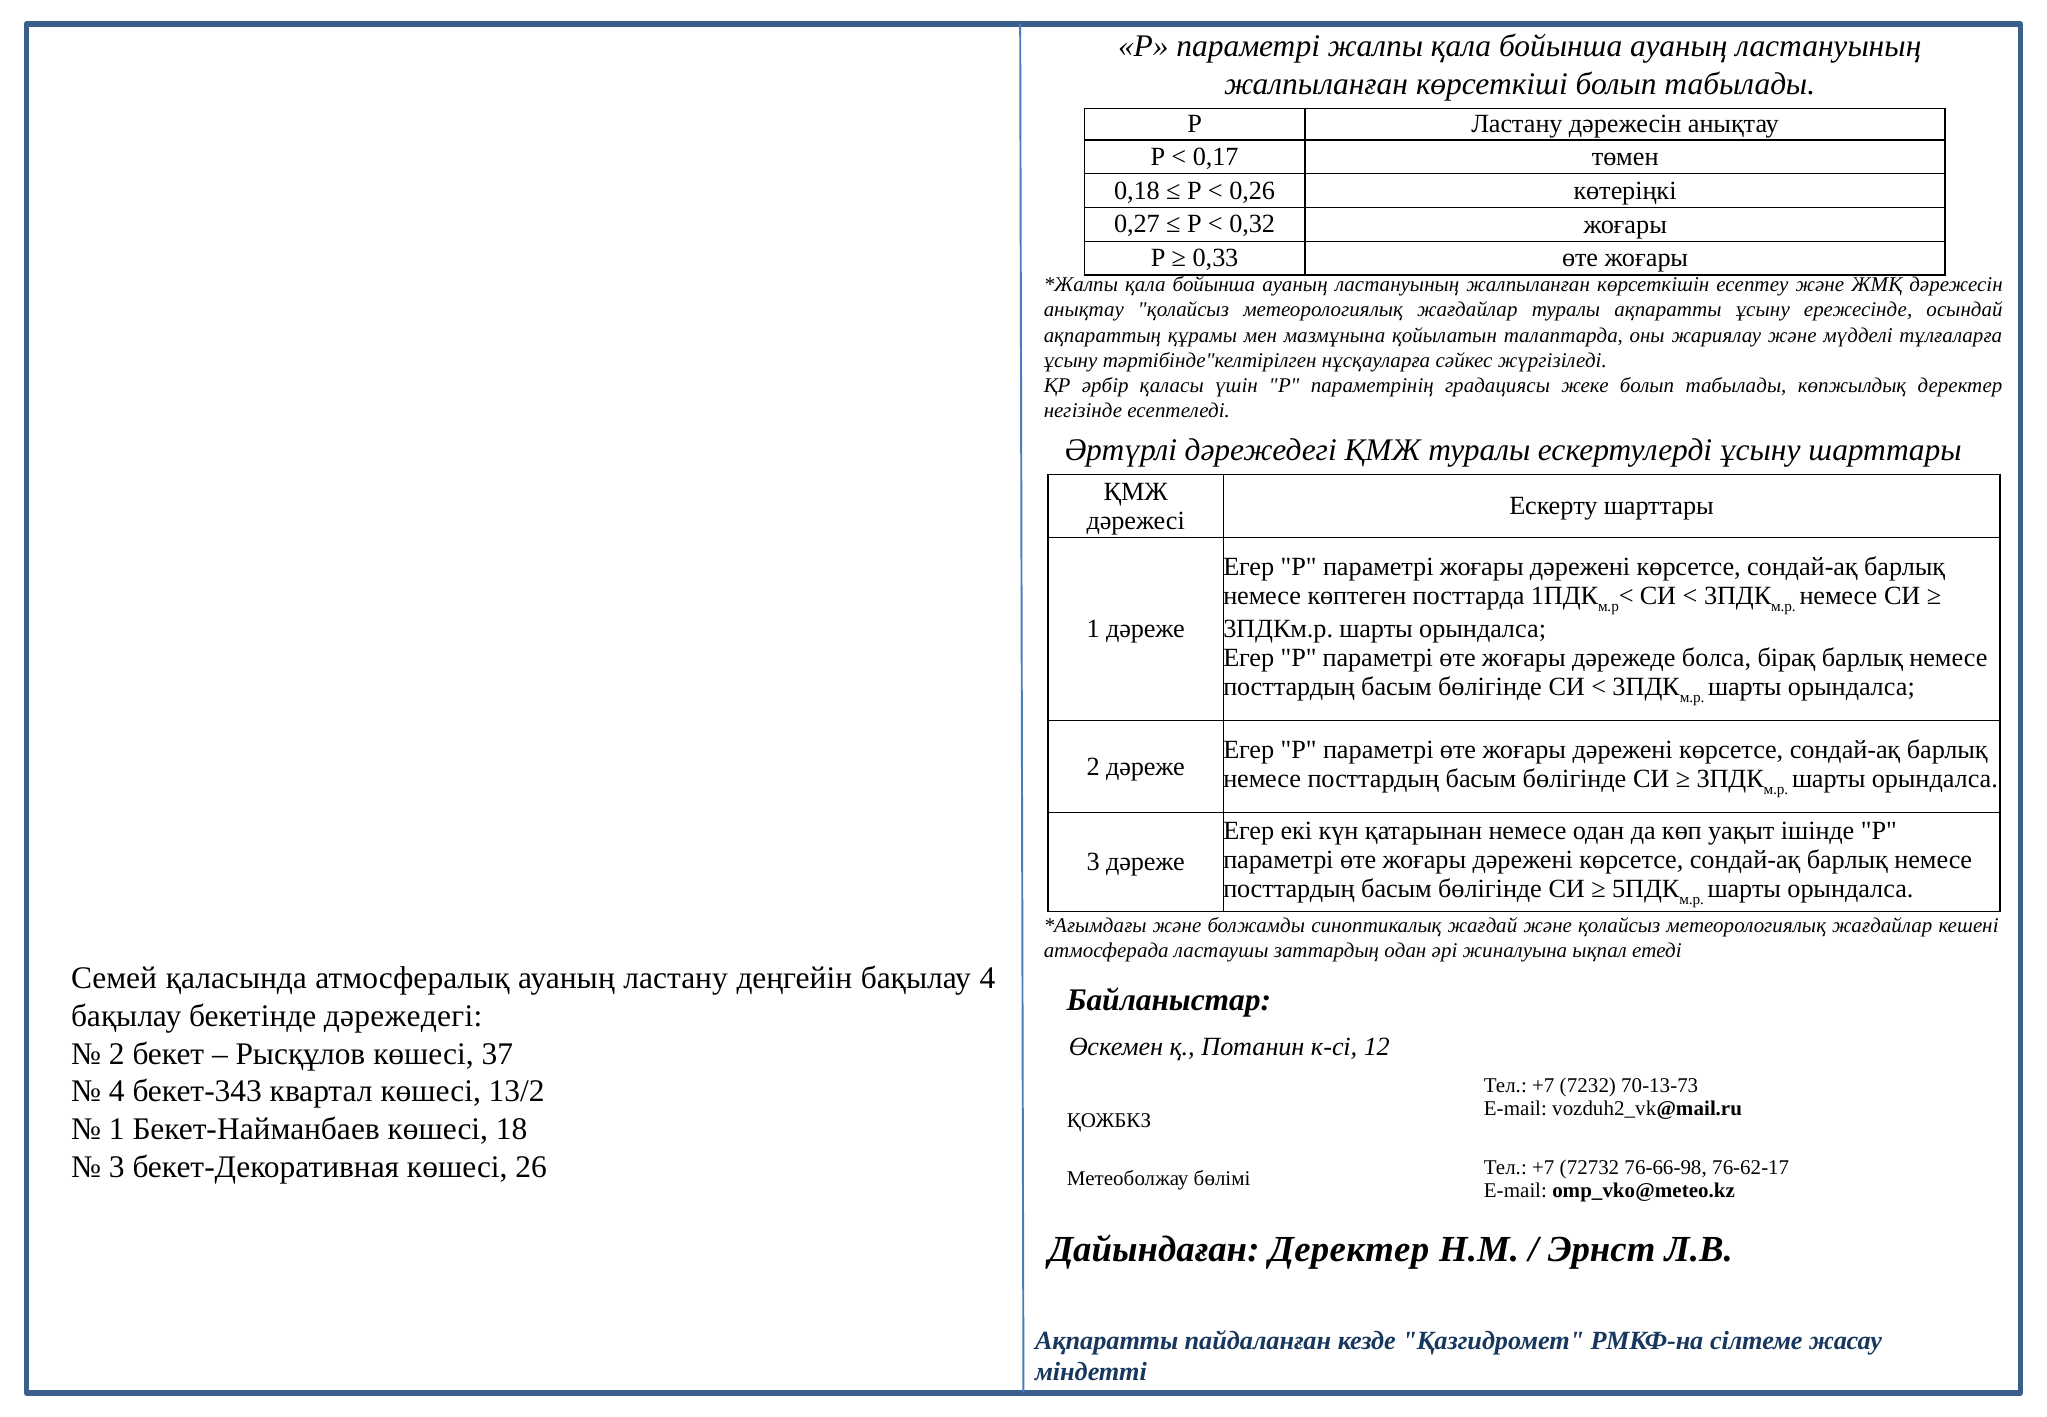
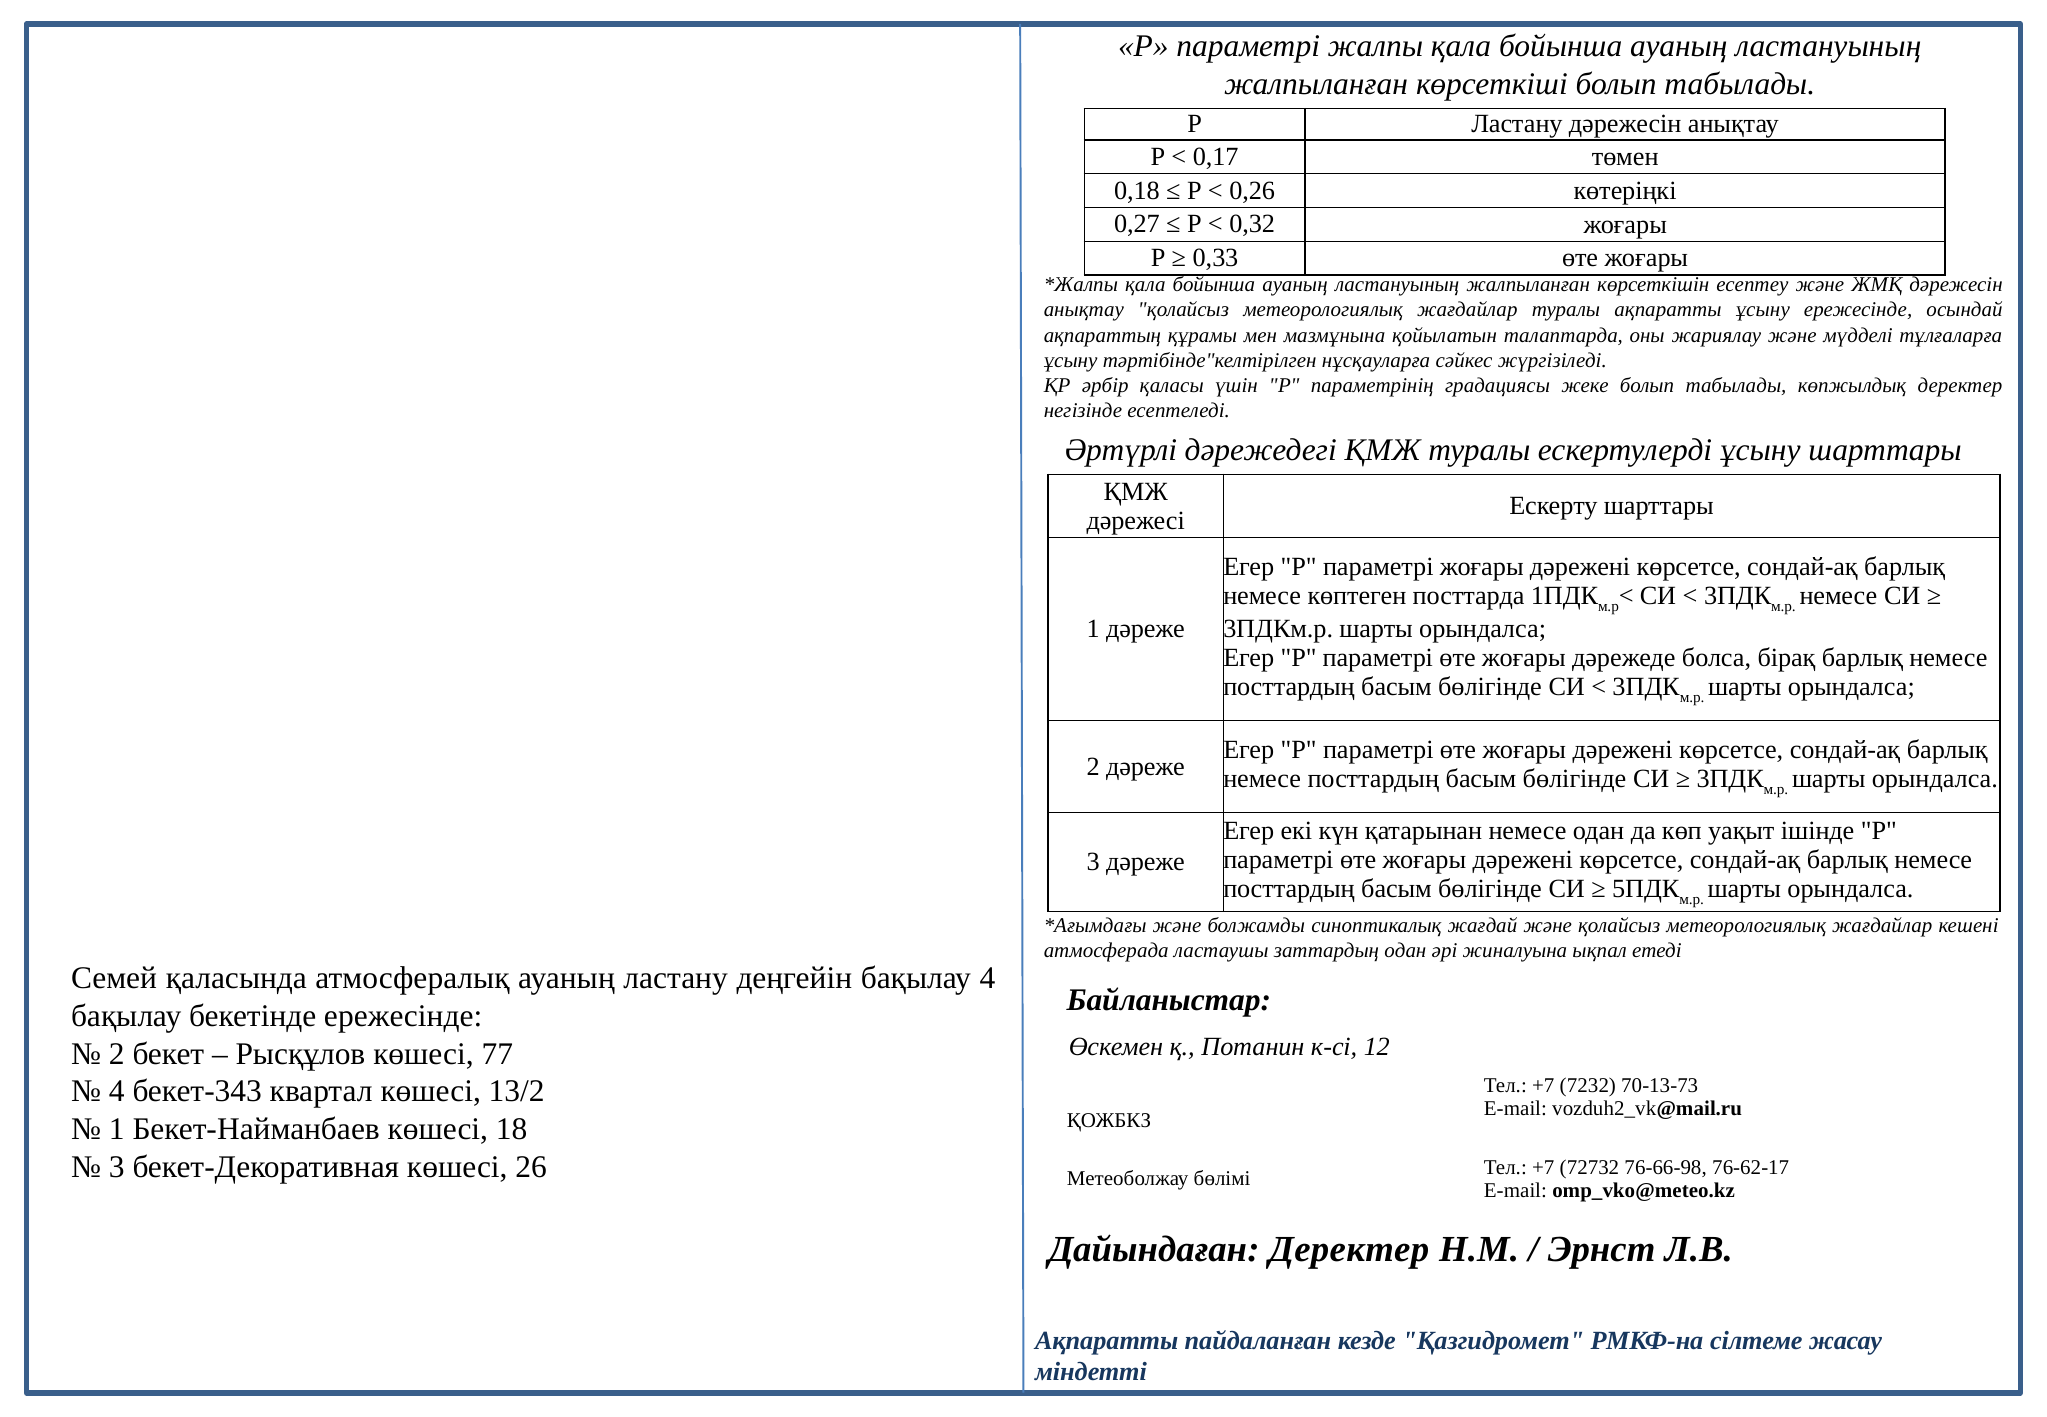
бекетінде дәрежедегі: дәрежедегі -> ережесінде (403, 1016)
37: 37 -> 77 (497, 1054)
